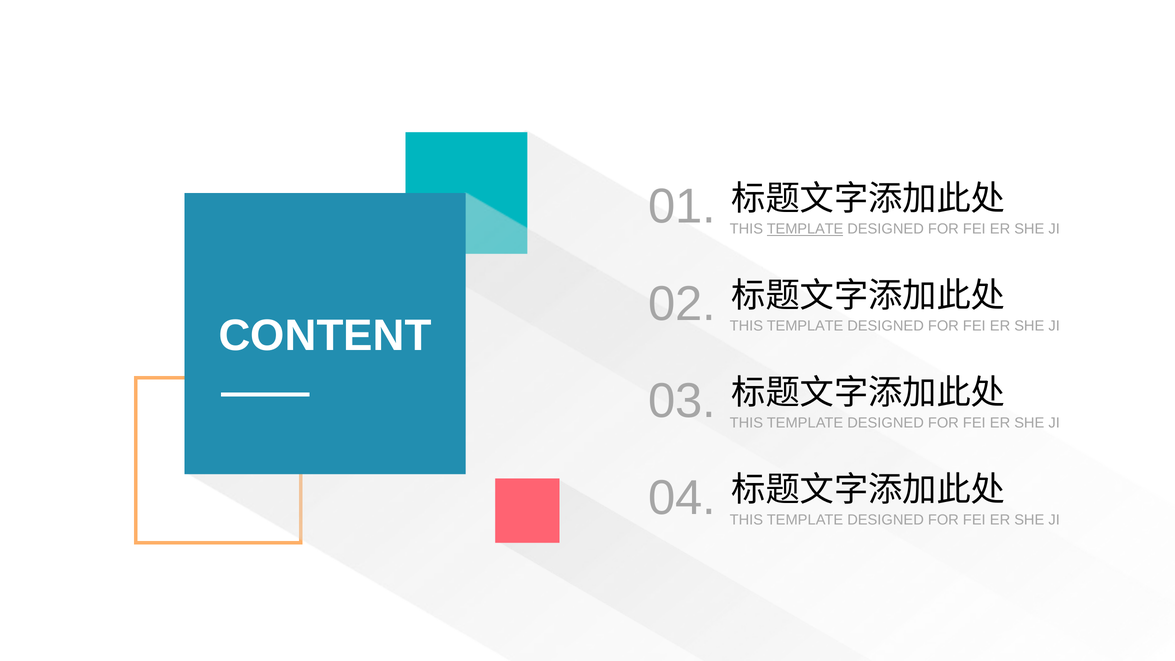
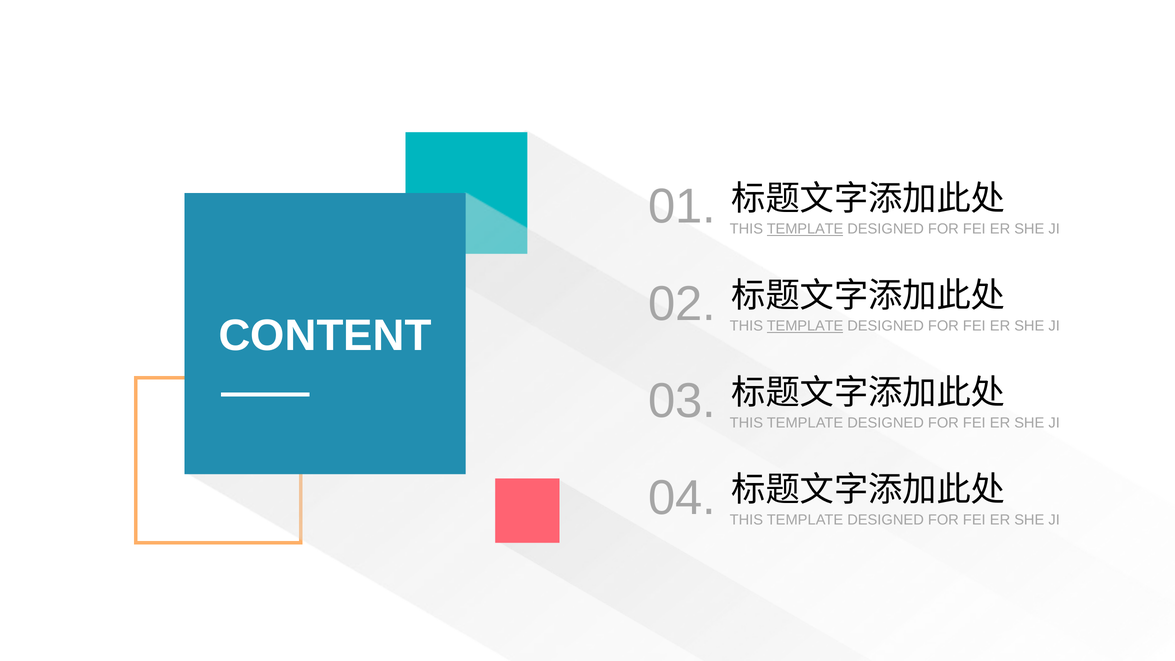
TEMPLATE underline: none -> present (805, 326)
